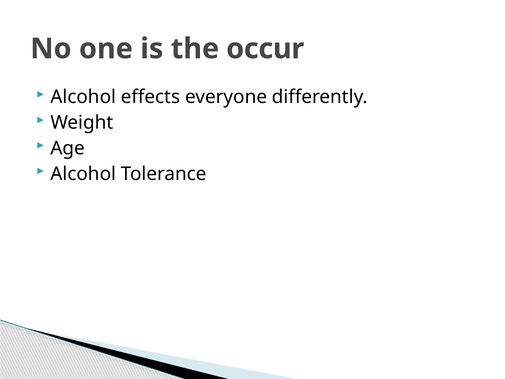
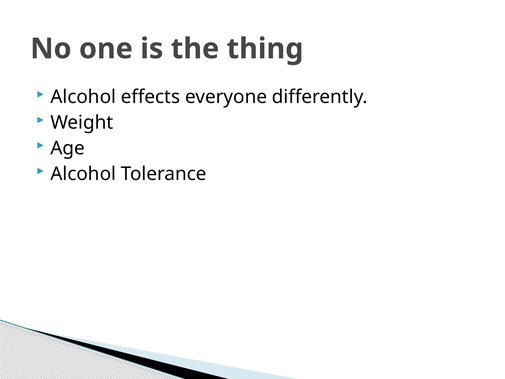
occur: occur -> thing (265, 49)
